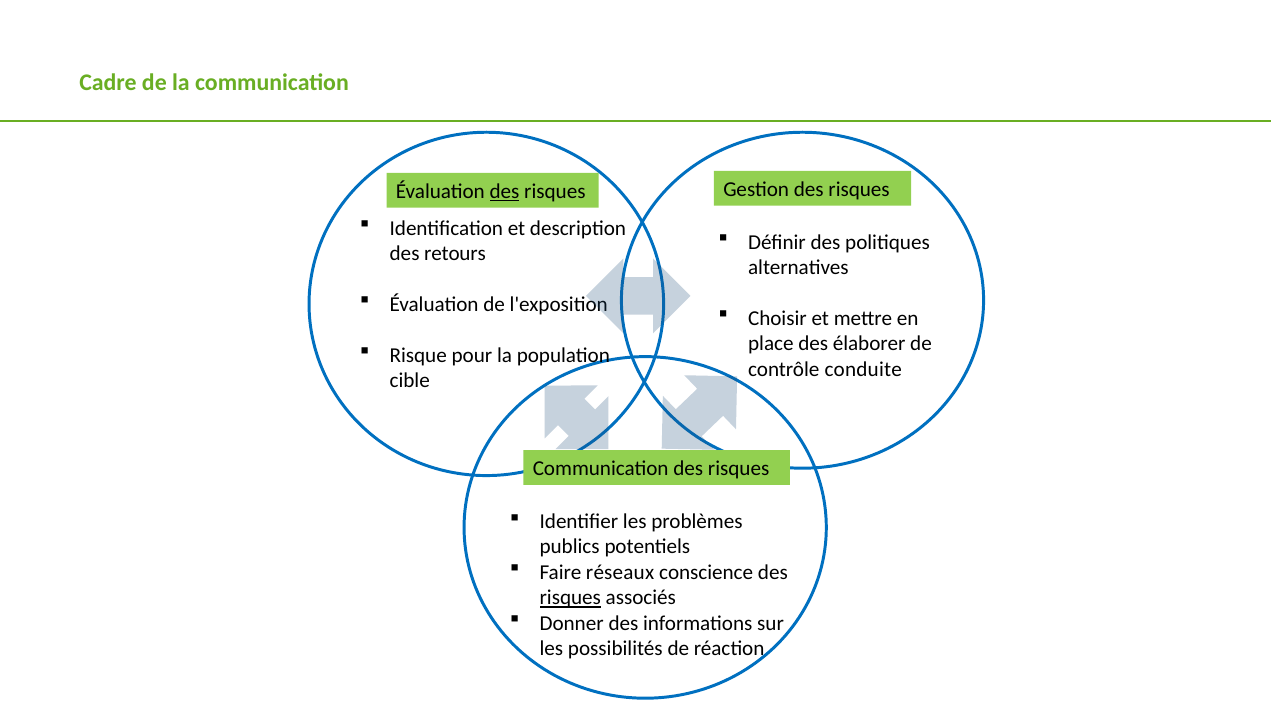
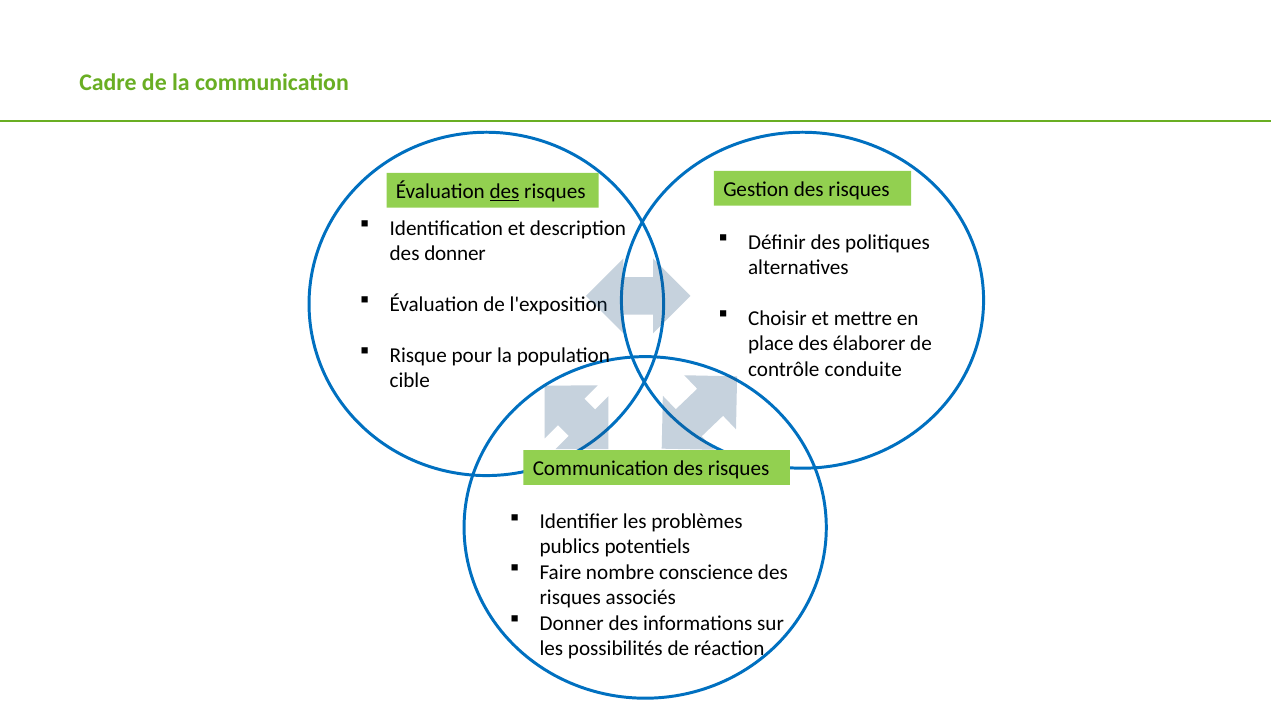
des retours: retours -> donner (455, 254)
réseaux: réseaux -> nombre (620, 572)
risques underline: present -> none (570, 598)
